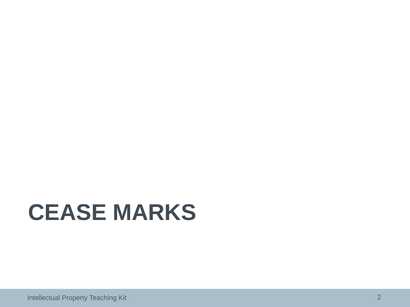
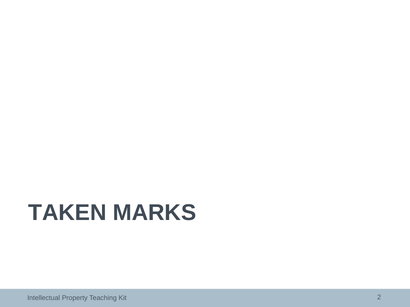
CEASE: CEASE -> TAKEN (67, 213)
